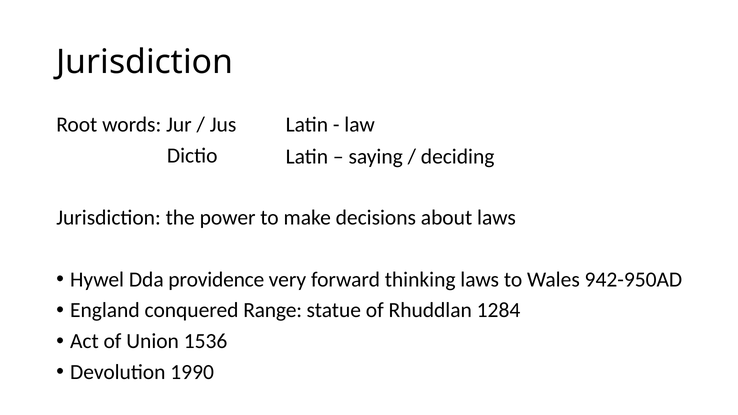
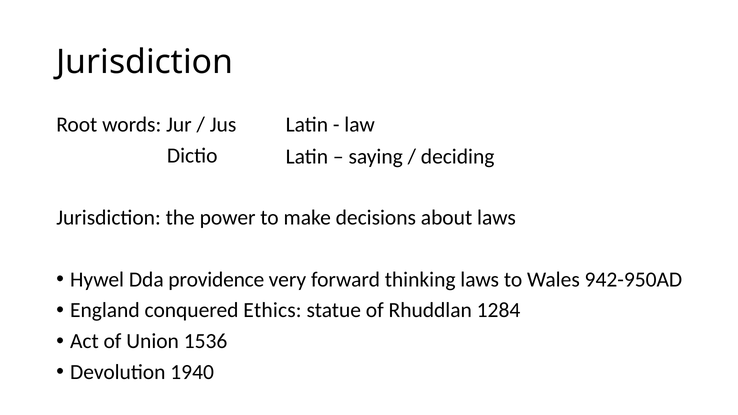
Range: Range -> Ethics (272, 310)
1990: 1990 -> 1940 (192, 372)
